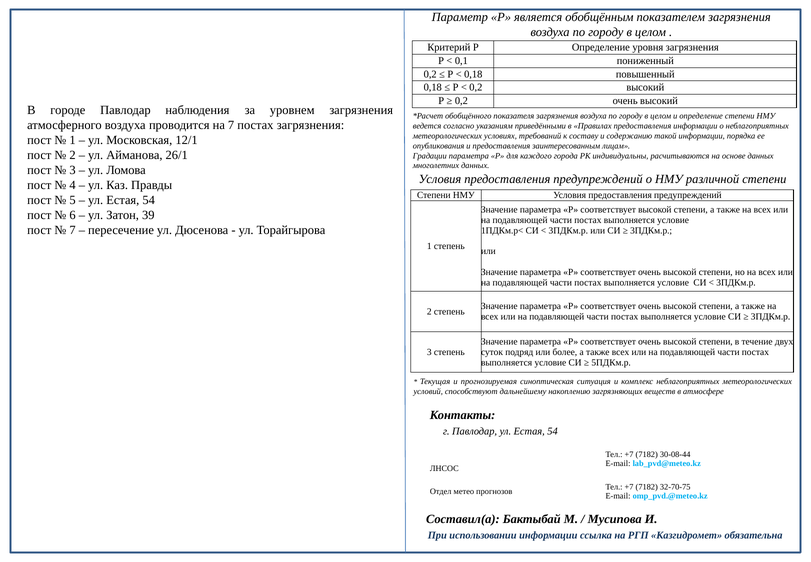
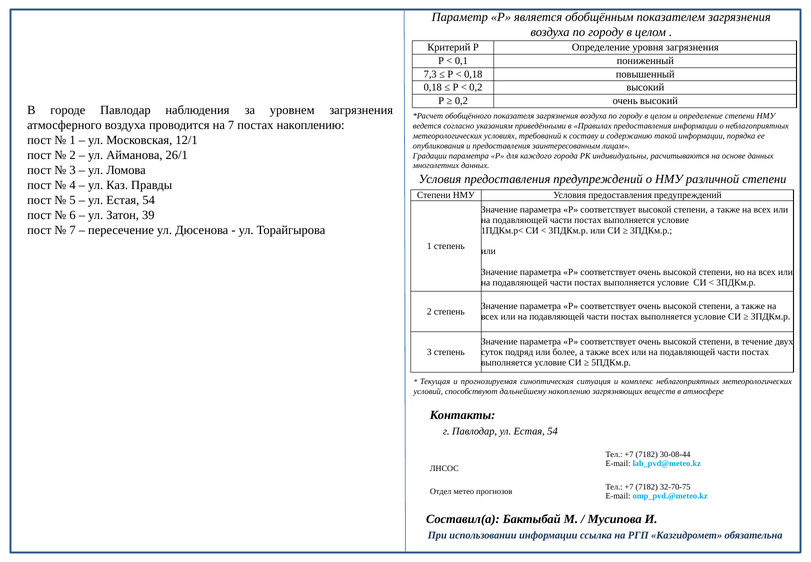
0,2: 0,2 -> 7,3 (430, 74)
постах загрязнения: загрязнения -> накоплению (311, 125)
